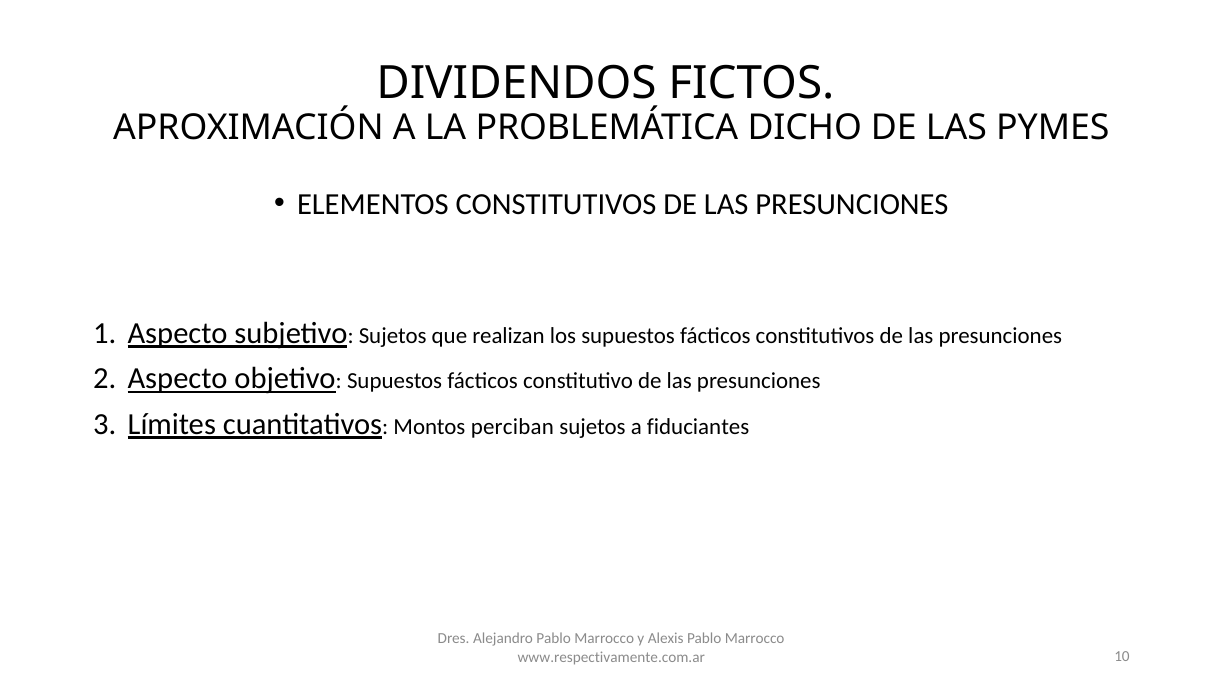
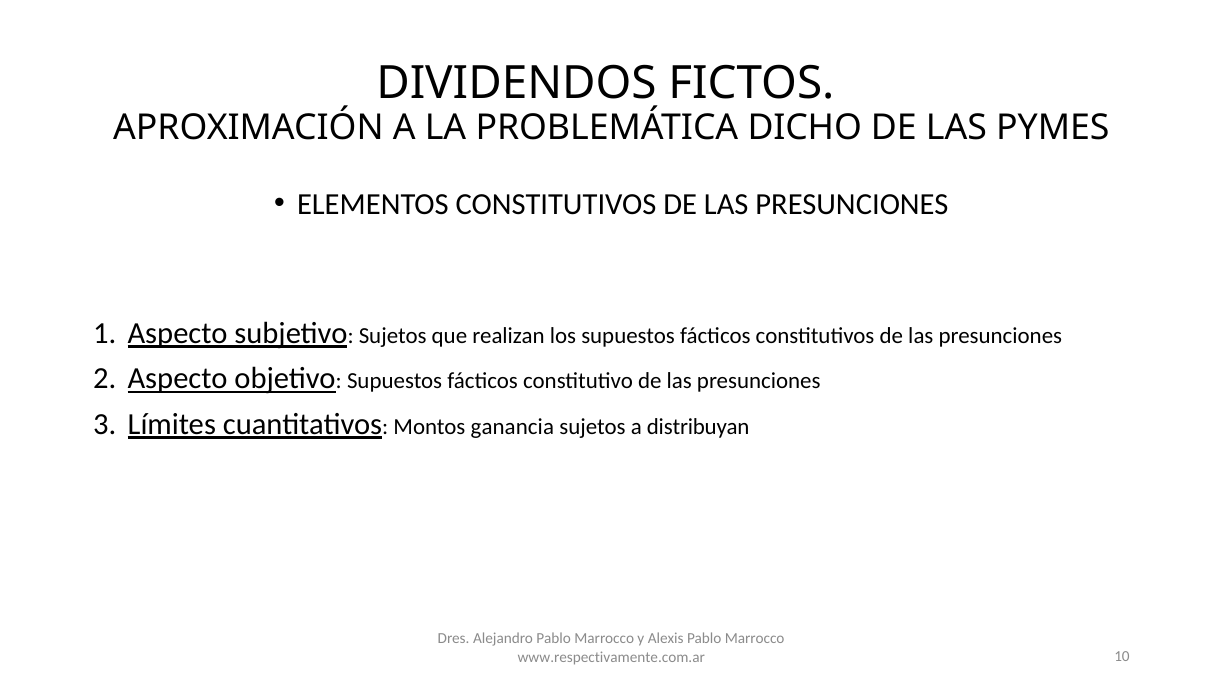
perciban: perciban -> ganancia (512, 427)
fiduciantes: fiduciantes -> distribuyan (698, 427)
